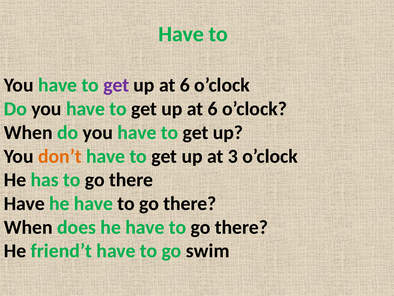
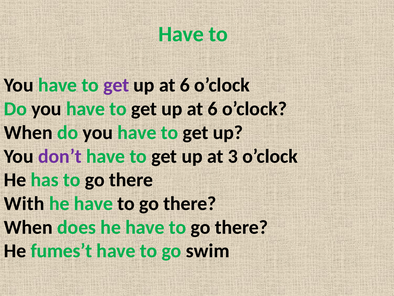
don’t colour: orange -> purple (60, 156)
Have: Have -> With (24, 203)
friend’t: friend’t -> fumes’t (61, 251)
